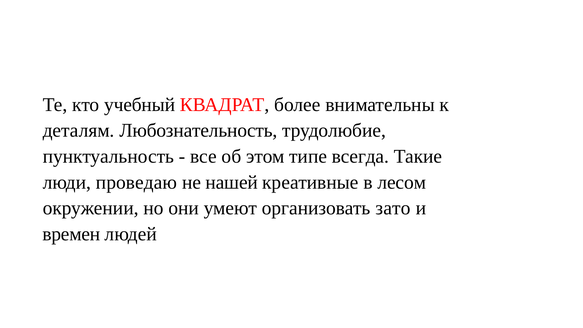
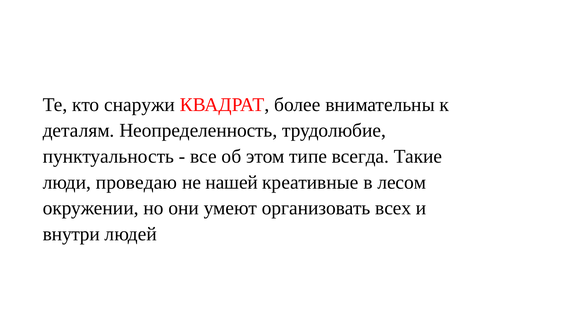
учебный: учебный -> снаружи (140, 105)
Любознательность: Любознательность -> Неопределенность (198, 131)
зато: зато -> всех (393, 208)
времен: времен -> внутри (71, 234)
